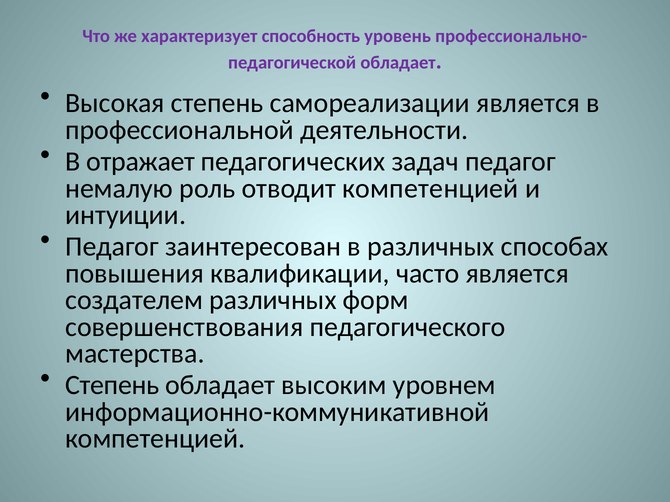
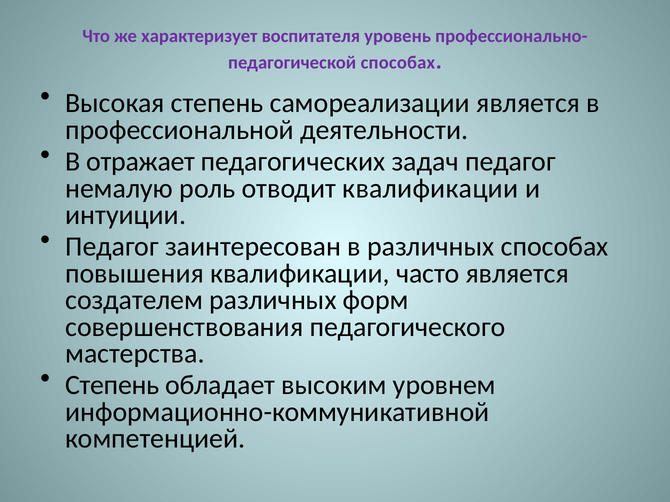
способность: способность -> воспитателя (311, 36)
обладает: обладает -> способах (398, 63)
отводит компетенцией: компетенцией -> квалификации (430, 188)
